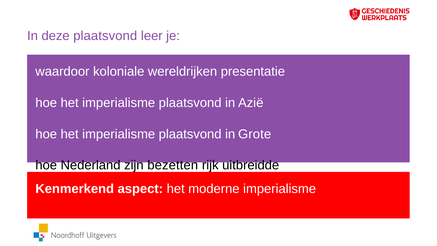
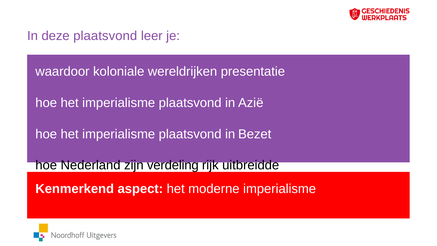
Grote: Grote -> Bezet (255, 134)
bezetten: bezetten -> verdeling (173, 165)
